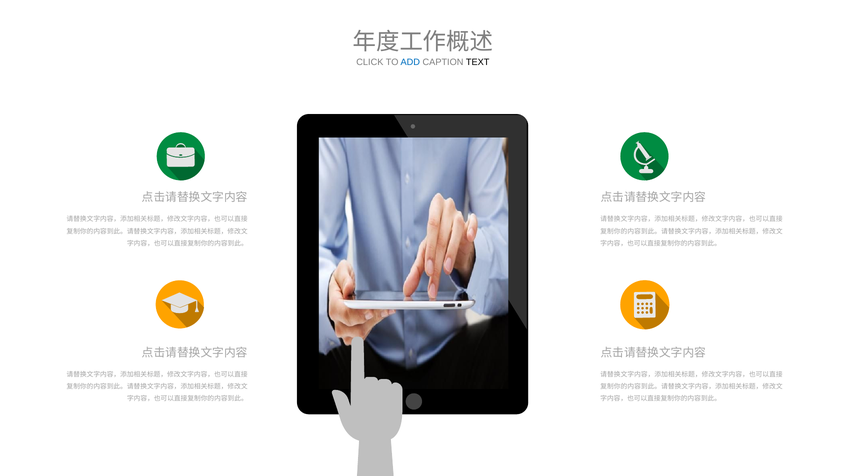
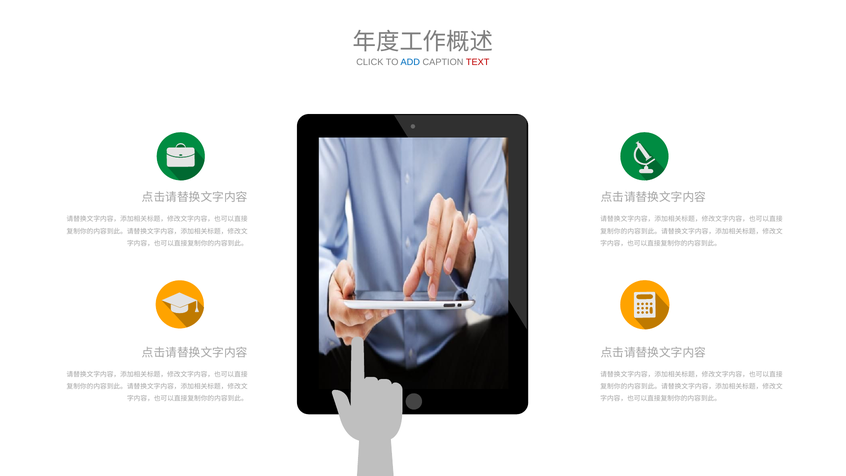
TEXT colour: black -> red (478, 62)
